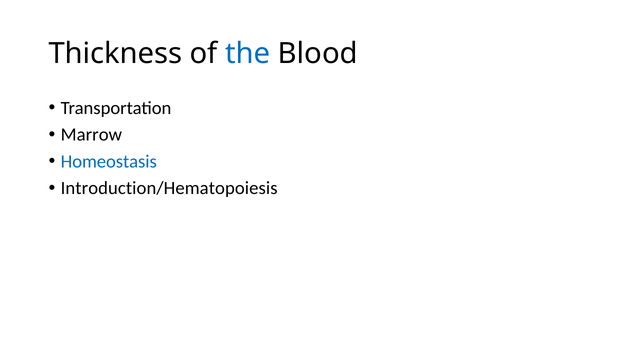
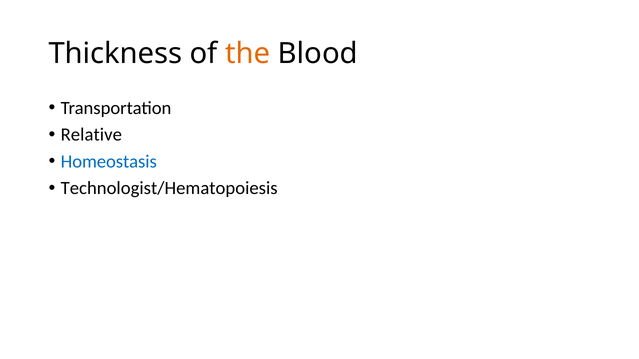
the colour: blue -> orange (248, 54)
Marrow: Marrow -> Relative (91, 135)
Introduction/Hematopoiesis: Introduction/Hematopoiesis -> Technologist/Hematopoiesis (169, 188)
